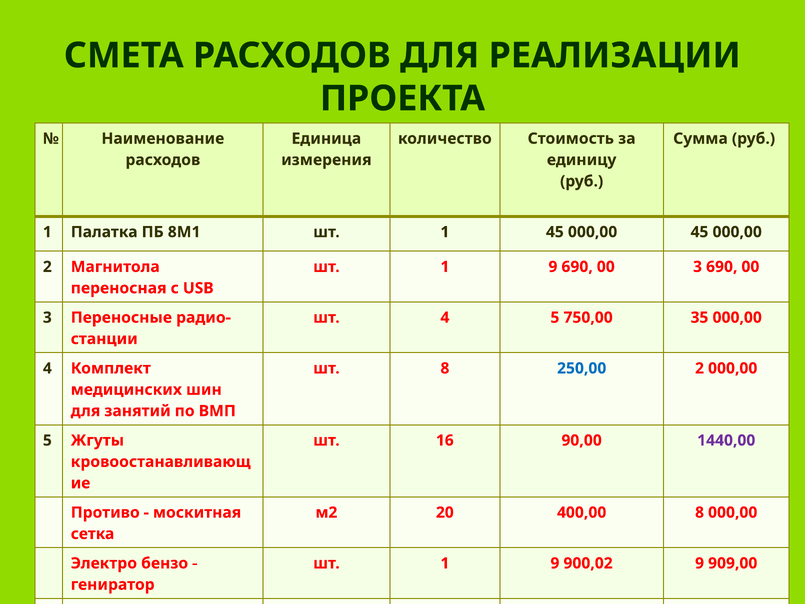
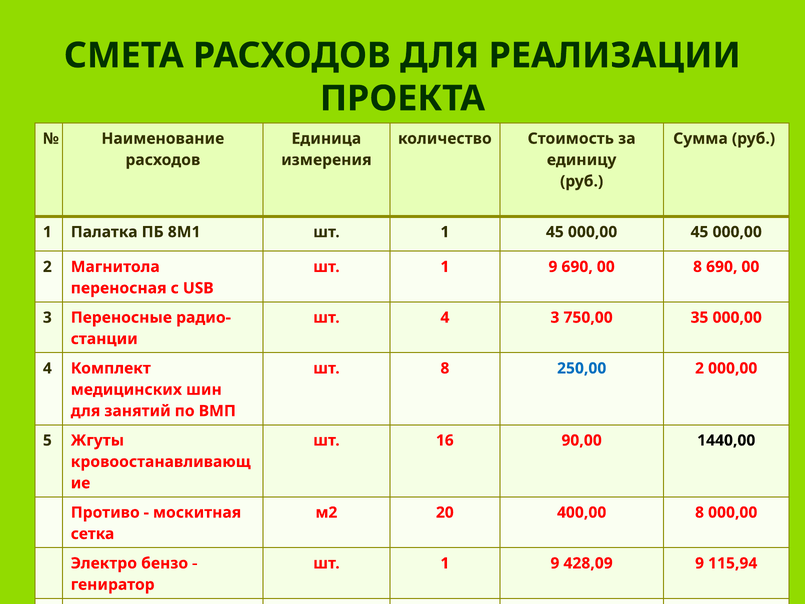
9 690 00 3: 3 -> 8 (698, 267)
4 5: 5 -> 3 (555, 317)
1440,00 colour: purple -> black (726, 440)
900,02: 900,02 -> 428,09 (588, 563)
909,00: 909,00 -> 115,94 (733, 563)
